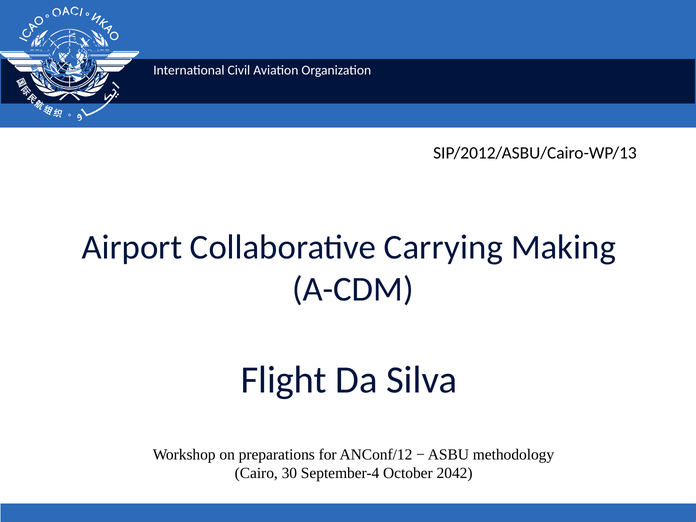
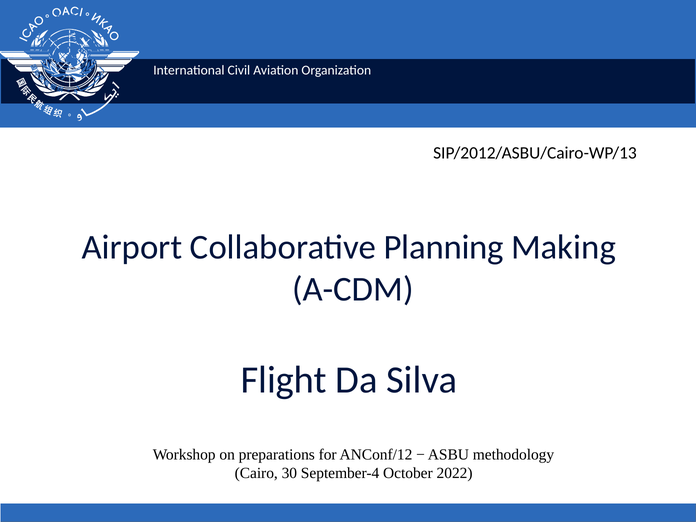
Carrying: Carrying -> Planning (444, 248)
2042: 2042 -> 2022 (455, 473)
